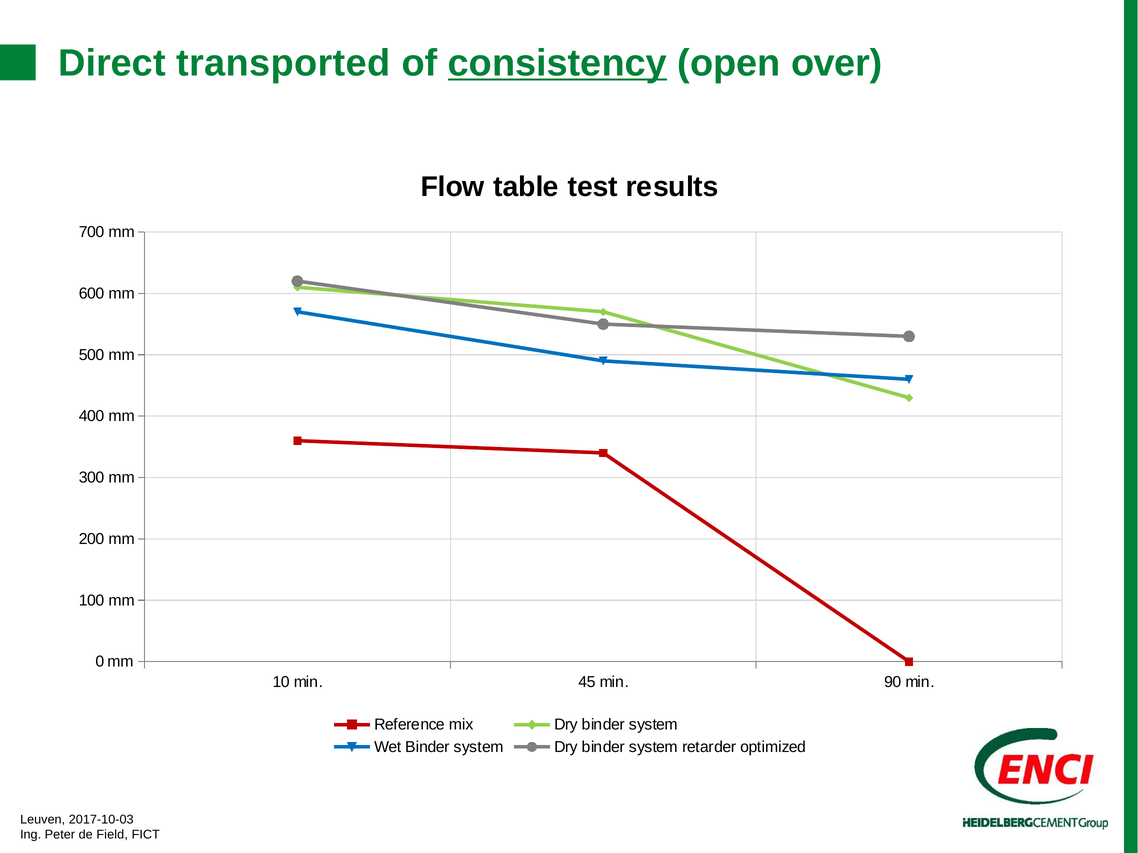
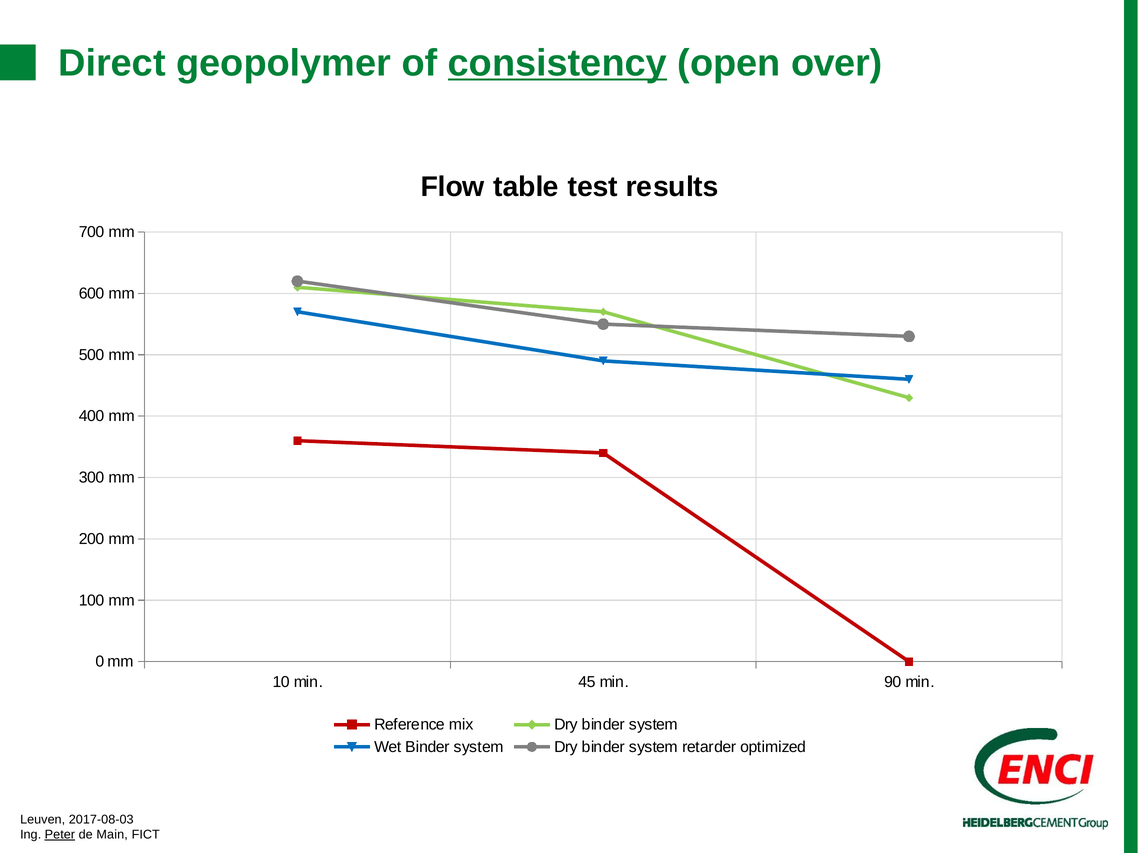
transported: transported -> geopolymer (284, 63)
2017-10-03: 2017-10-03 -> 2017-08-03 (101, 820)
Peter underline: none -> present (60, 835)
Field: Field -> Main (112, 835)
